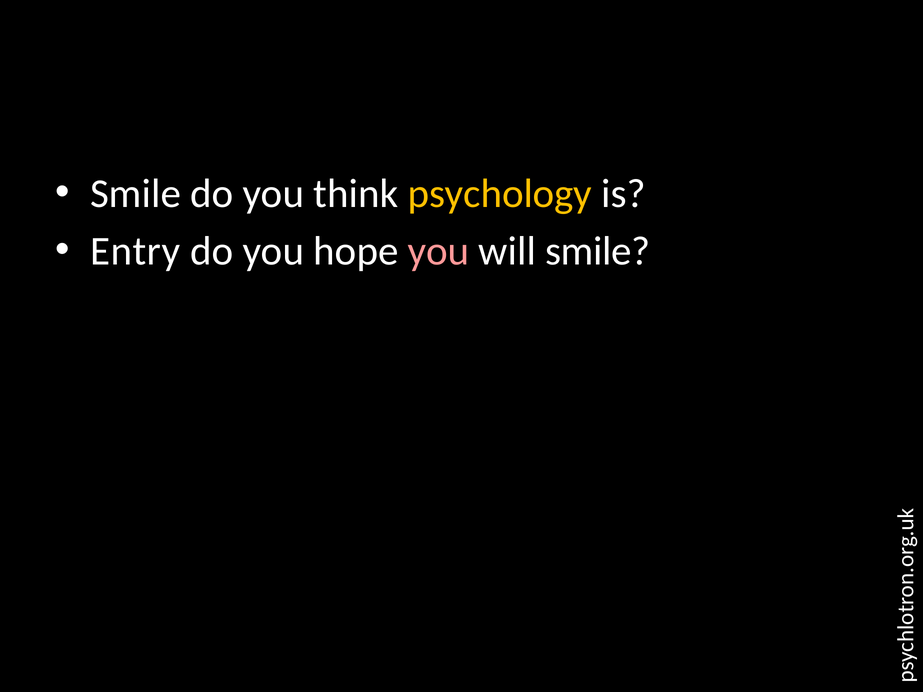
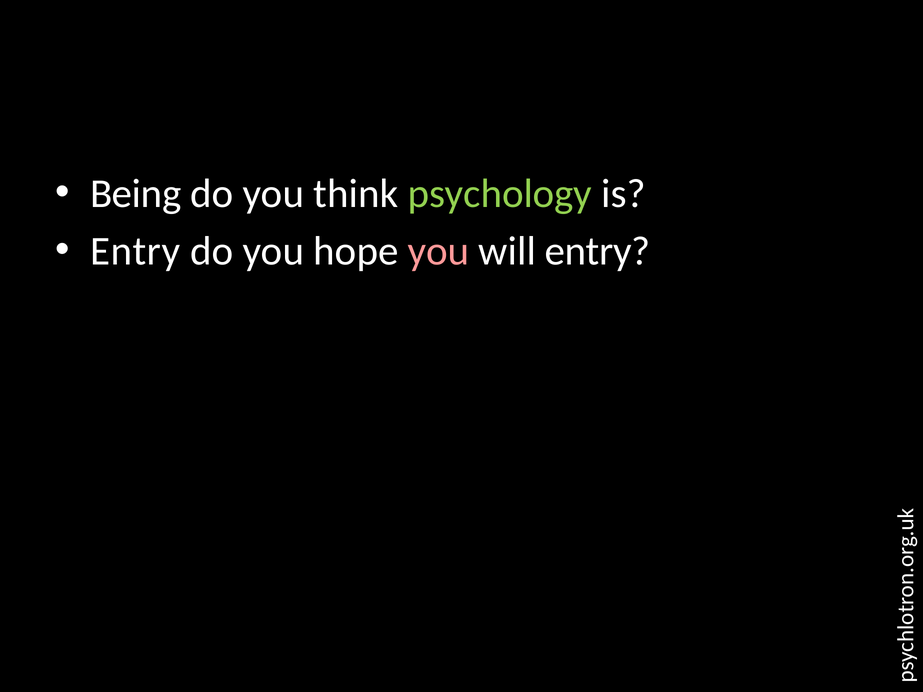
Smile: Smile -> Being (136, 194)
psychology colour: yellow -> light green (500, 194)
will smile: smile -> entry (598, 251)
